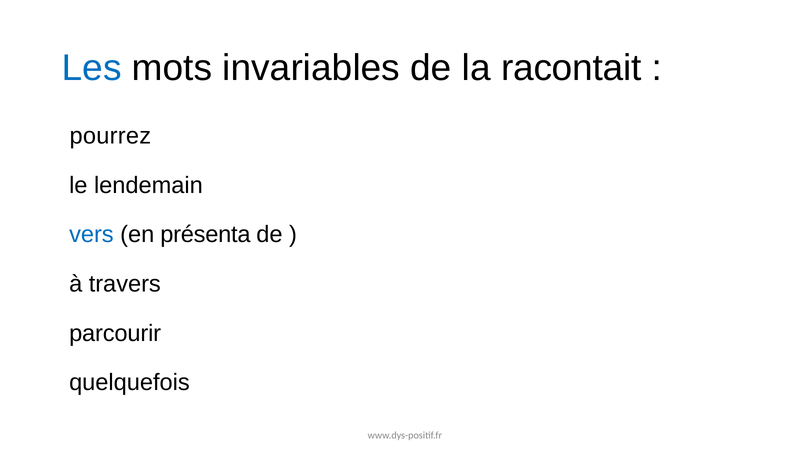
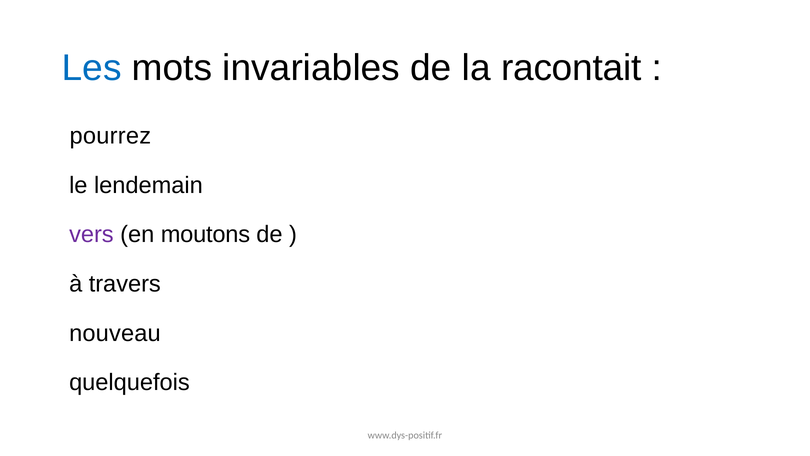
vers colour: blue -> purple (91, 234)
présenta: présenta -> moutons (205, 234)
parcourir: parcourir -> nouveau (115, 333)
